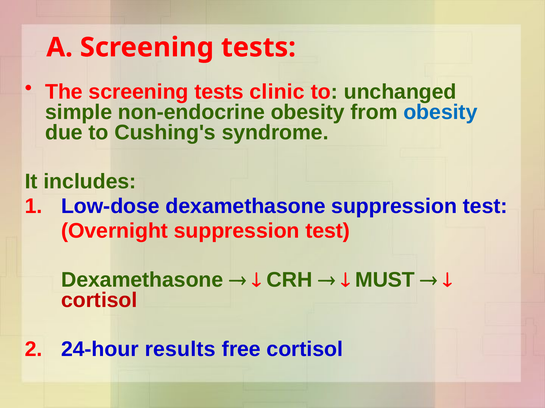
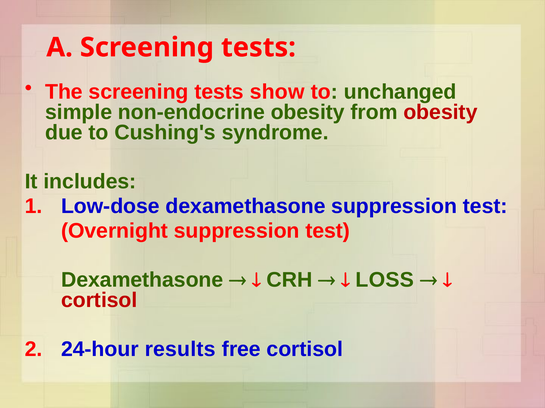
clinic: clinic -> show (277, 92)
obesity colour: blue -> red (440, 112)
MUST: MUST -> LOSS (385, 280)
